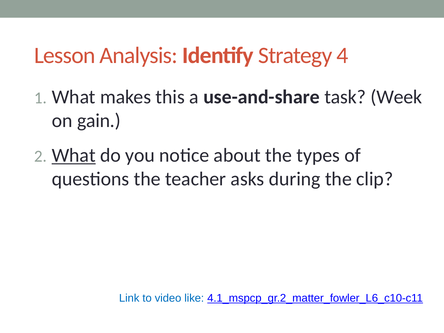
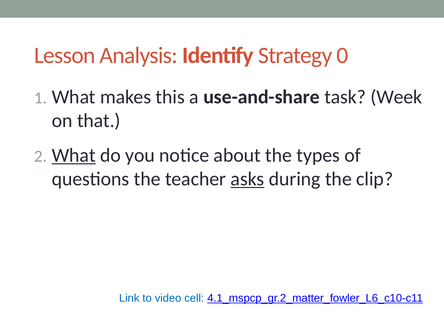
4: 4 -> 0 (342, 55)
gain: gain -> that (99, 121)
asks underline: none -> present (247, 179)
like: like -> cell (194, 298)
